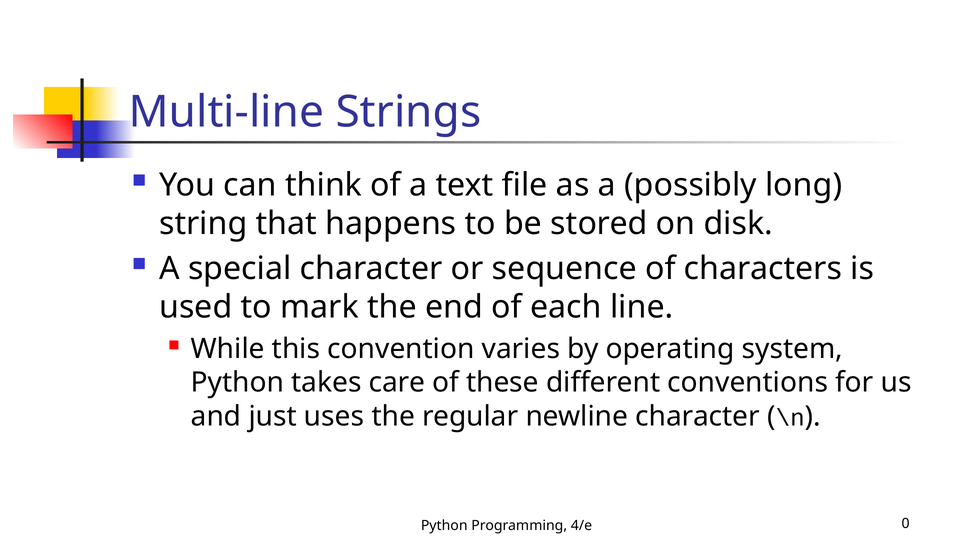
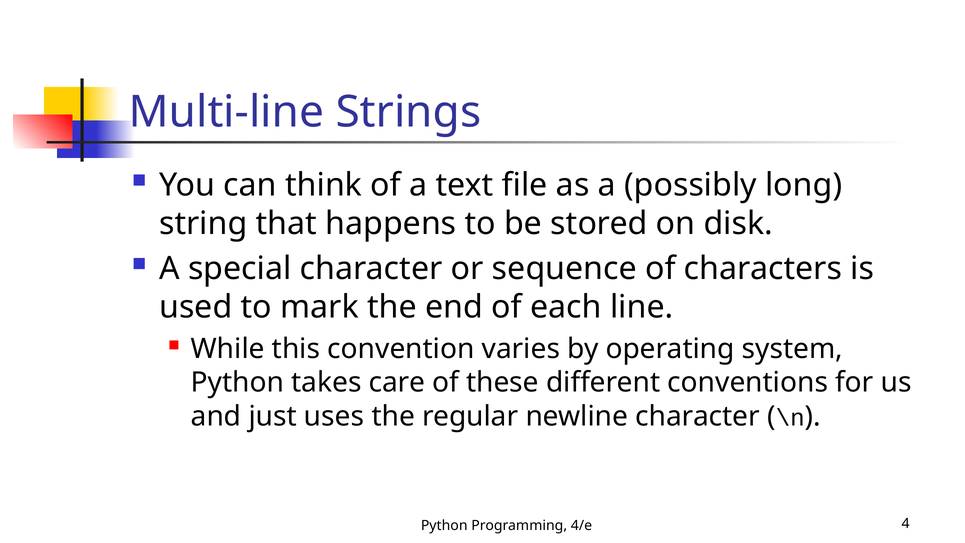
0: 0 -> 4 (906, 523)
